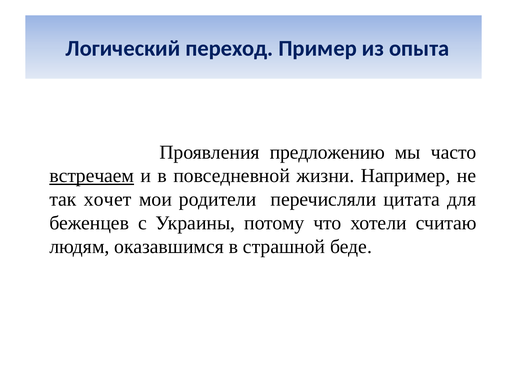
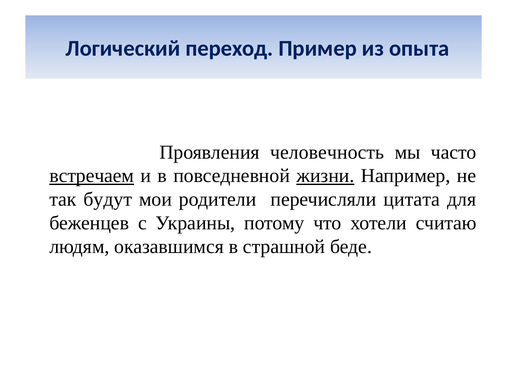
предложению: предложению -> человечность (327, 152)
жизни underline: none -> present (325, 176)
хочет: хочет -> будут (108, 200)
